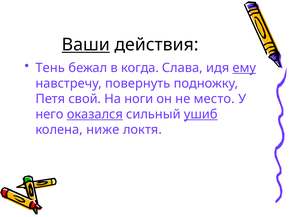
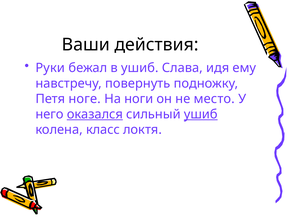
Ваши underline: present -> none (86, 45)
Тень: Тень -> Руки (50, 68)
в когда: когда -> ушиб (140, 68)
ему underline: present -> none (244, 68)
свой: свой -> ноге (85, 99)
ниже: ниже -> класс (103, 130)
